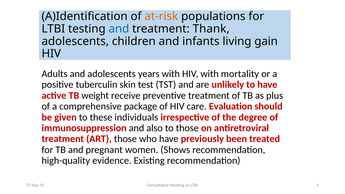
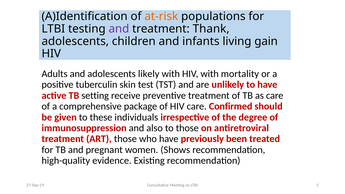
and colour: blue -> purple (119, 29)
years: years -> likely (149, 74)
weight: weight -> setting (95, 95)
as plus: plus -> care (275, 95)
Evaluation: Evaluation -> Confirmed (231, 106)
